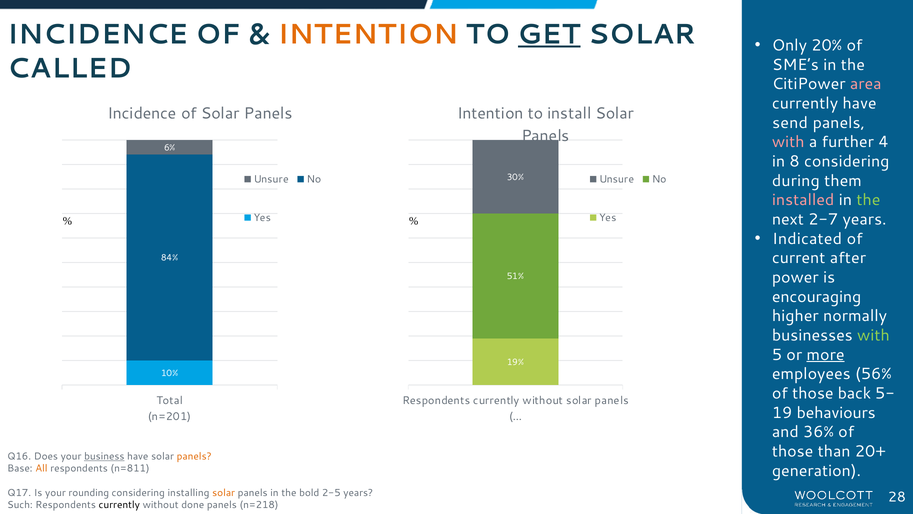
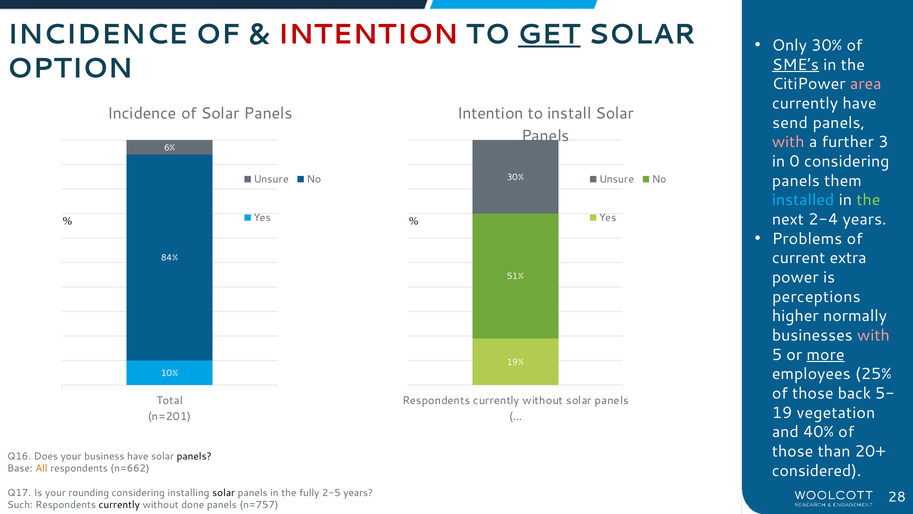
INTENTION colour: orange -> red (368, 34)
Only 20%: 20% -> 30% (827, 45)
CALLED: CALLED -> OPTION (70, 68)
SME’s underline: none -> present (795, 65)
4: 4 -> 3 (883, 142)
8: 8 -> 0 (795, 161)
during: during -> panels (796, 181)
installed colour: pink -> light blue (803, 200)
2-7: 2-7 -> 2-4 (823, 219)
Indicated: Indicated -> Problems (807, 239)
after: after -> extra (848, 258)
encouraging: encouraging -> perceptions (816, 297)
with colour: light green -> pink (873, 335)
56%: 56% -> 25% (873, 374)
behaviours: behaviours -> vegetation (836, 412)
36%: 36% -> 40% (819, 432)
business underline: present -> none (104, 456)
panels colour: orange -> black (194, 456)
generation: generation -> considered (817, 470)
n=811: n=811 -> n=662 (130, 468)
solar colour: orange -> black (224, 492)
bold: bold -> fully (309, 492)
n=218: n=218 -> n=757 (259, 505)
